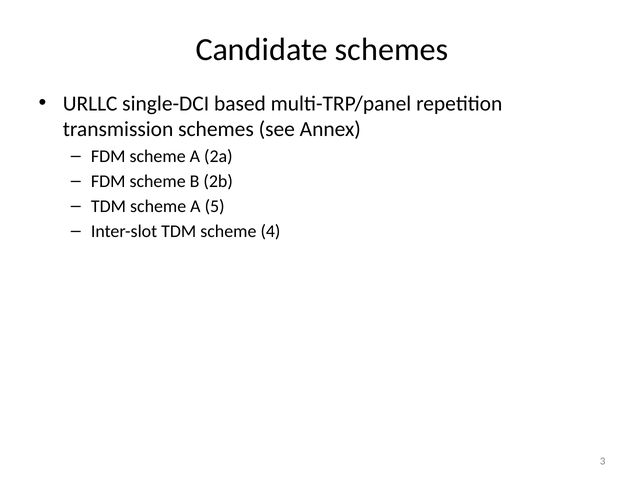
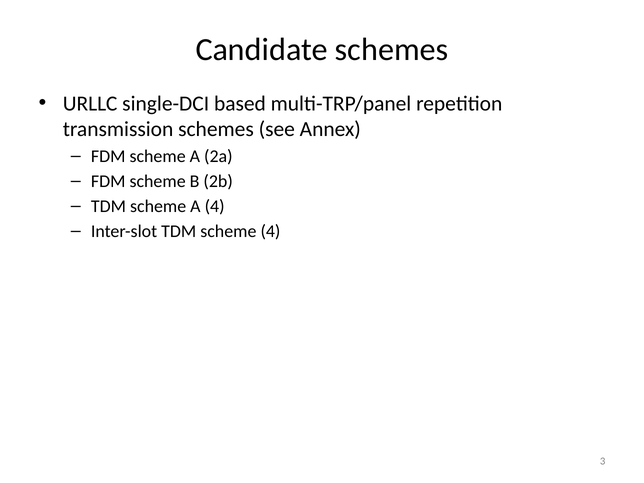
A 5: 5 -> 4 (215, 206)
